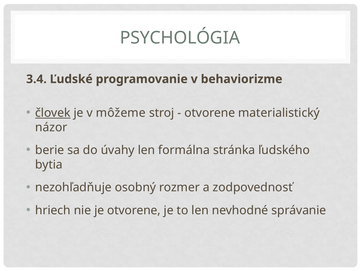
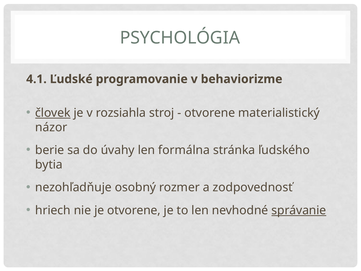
3.4: 3.4 -> 4.1 (36, 79)
môžeme: môžeme -> rozsiahla (121, 113)
správanie underline: none -> present (299, 210)
